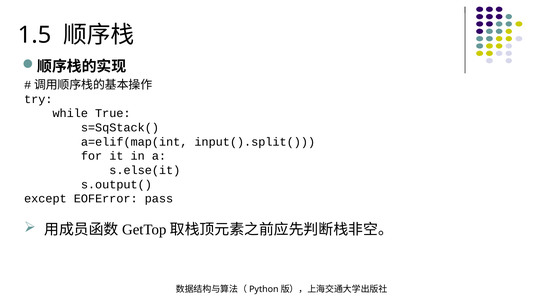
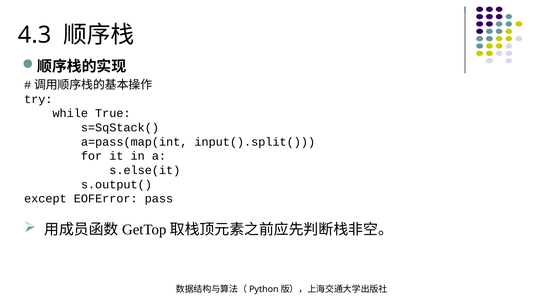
1.5: 1.5 -> 4.3 (35, 35)
a=elif(map(int: a=elif(map(int -> a=pass(map(int (134, 142)
